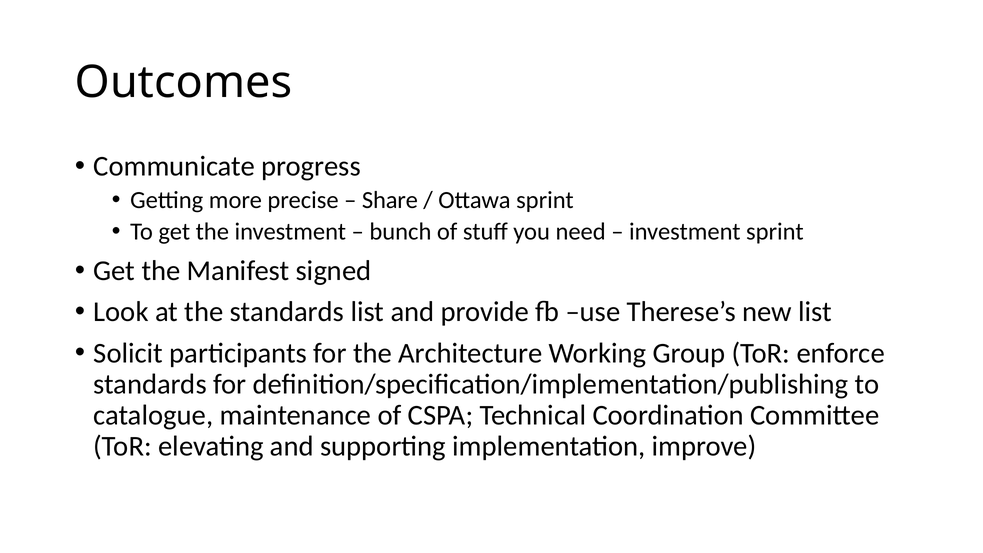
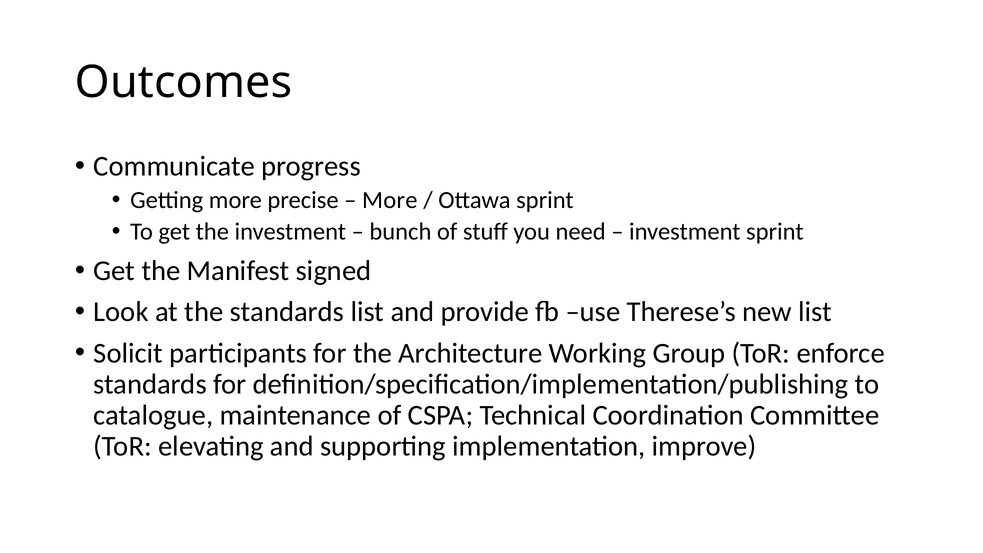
Share: Share -> More (390, 200)
